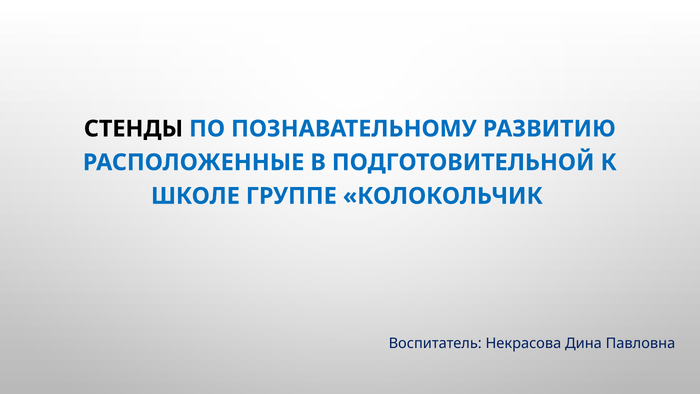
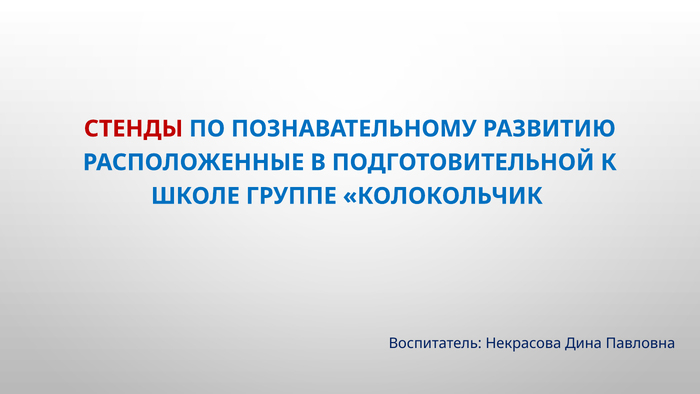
СТЕНДЫ colour: black -> red (133, 129)
